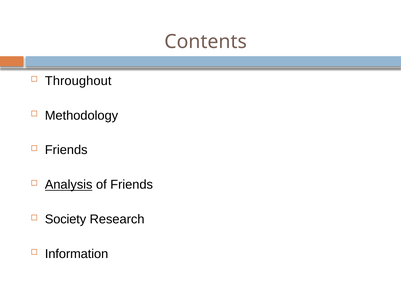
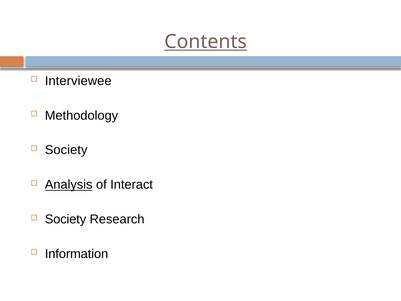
Contents underline: none -> present (206, 42)
Throughout: Throughout -> Interviewee (78, 81)
Friends: Friends -> Society (66, 150)
of Friends: Friends -> Interact (132, 185)
